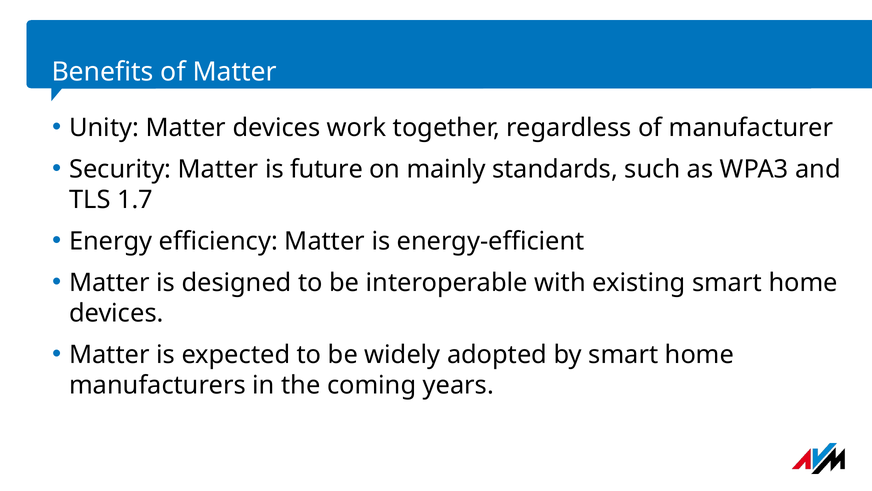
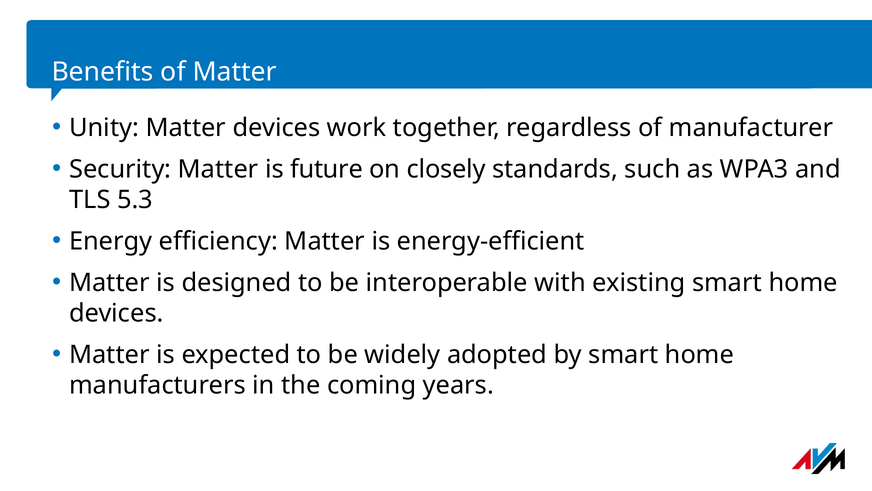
mainly: mainly -> closely (446, 169)
1.7: 1.7 -> 5.3 (135, 200)
